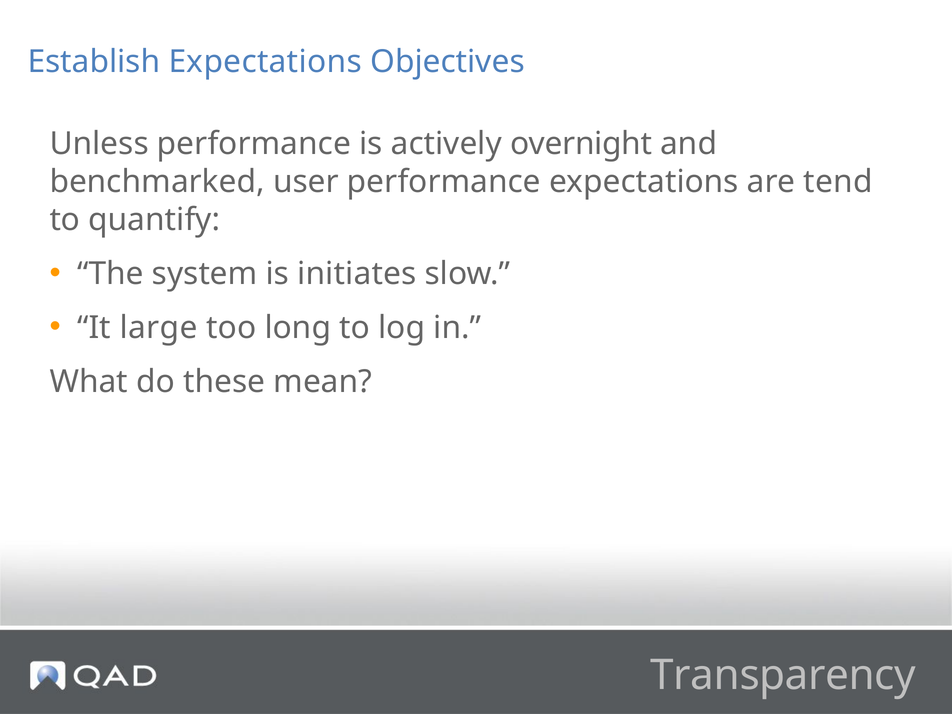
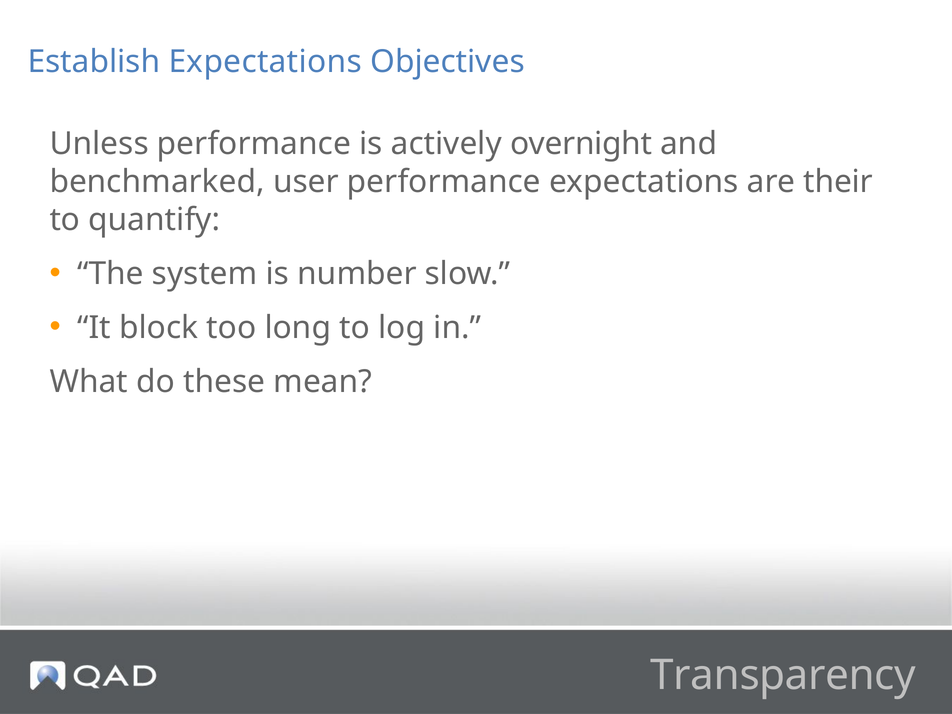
tend: tend -> their (838, 182)
initiates: initiates -> number (357, 274)
large: large -> block (159, 328)
